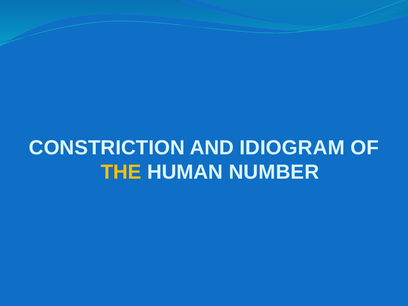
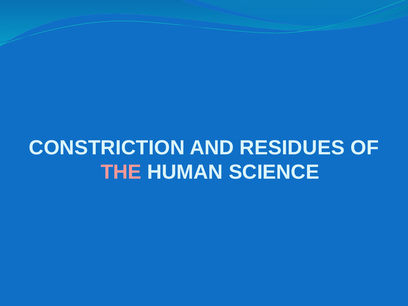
IDIOGRAM: IDIOGRAM -> RESIDUES (292, 148)
THE colour: yellow -> pink (121, 172)
NUMBER: NUMBER -> SCIENCE (274, 172)
